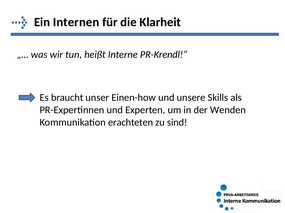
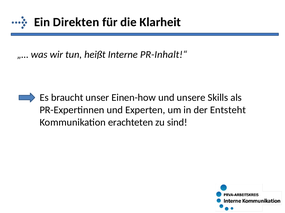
Internen: Internen -> Direkten (76, 22)
PR-Krendl!“: PR-Krendl!“ -> PR-Inhalt!“ (164, 55)
Wenden: Wenden -> Entsteht (228, 110)
